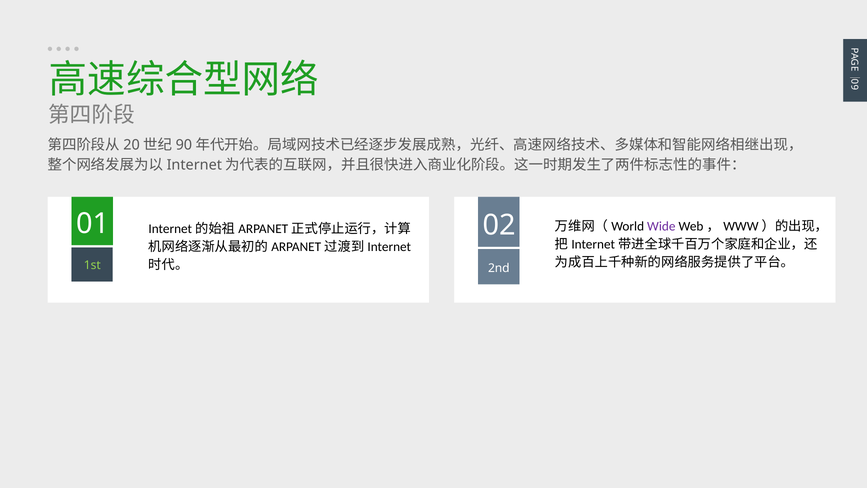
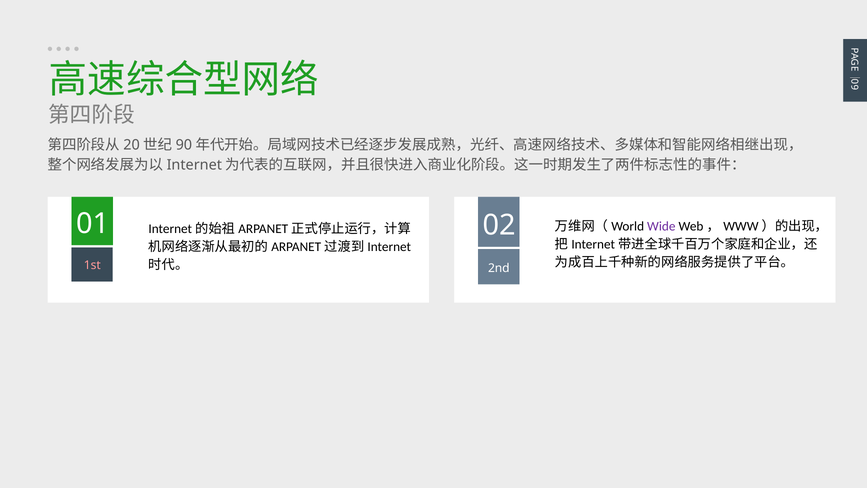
1st colour: light green -> pink (92, 265)
